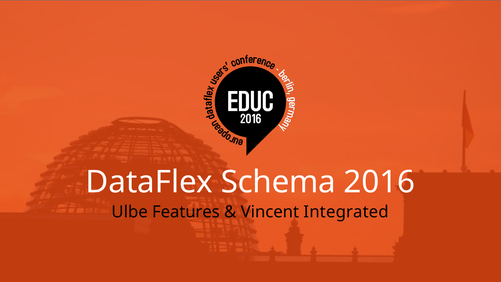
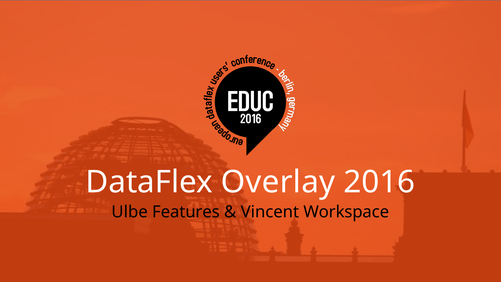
Schema: Schema -> Overlay (278, 182)
Integrated: Integrated -> Workspace (346, 212)
